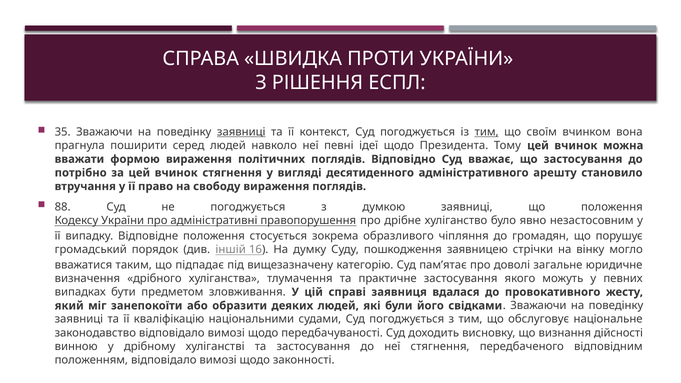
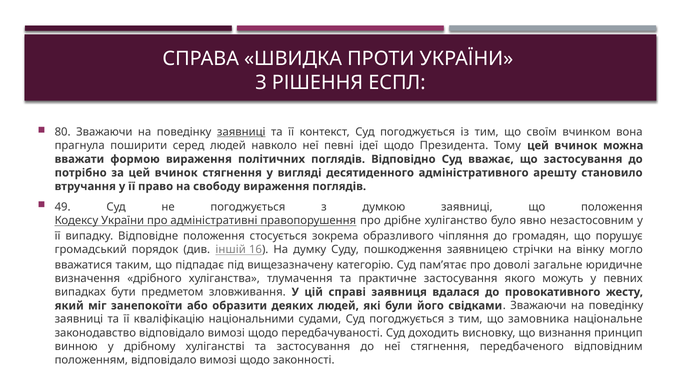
35: 35 -> 80 (63, 132)
тим underline: present -> none (487, 132)
88: 88 -> 49 (63, 207)
обслуговує: обслуговує -> замовника (539, 319)
дійсності: дійсності -> принцип (618, 333)
